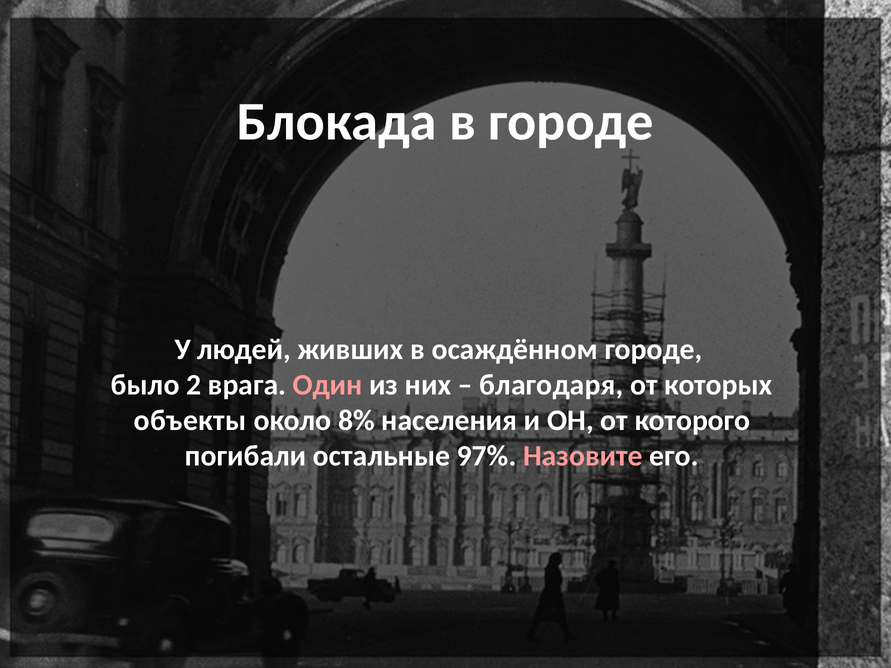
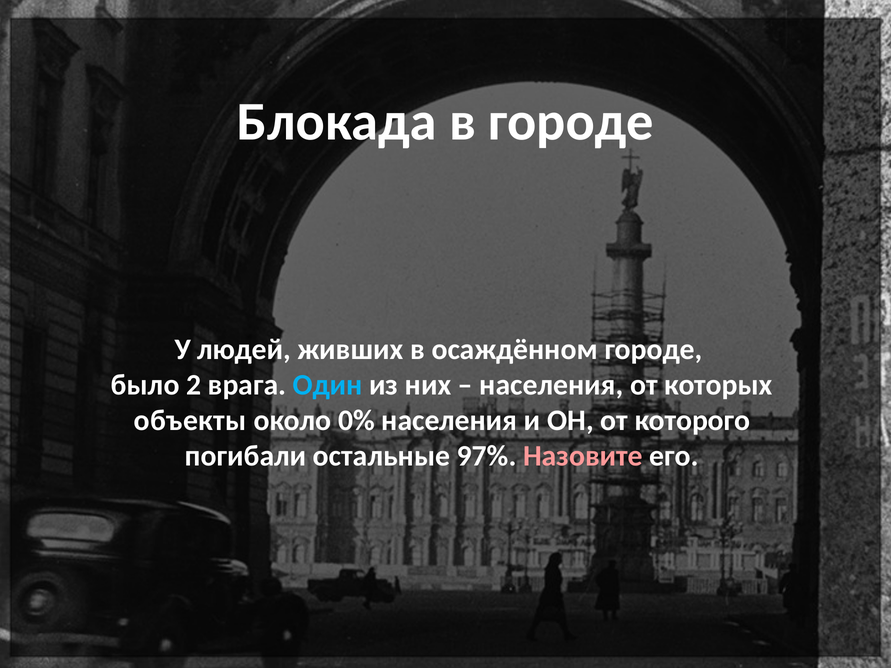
Один colour: pink -> light blue (328, 385)
благодаря: благодаря -> населения (551, 385)
8%: 8% -> 0% (356, 421)
